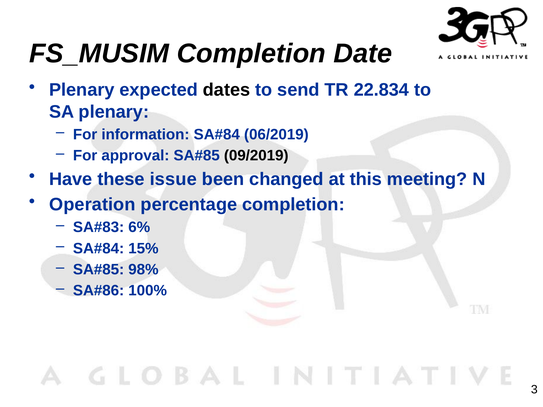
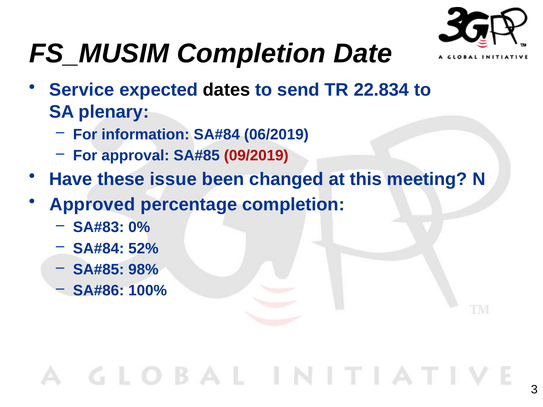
Plenary: Plenary -> Service (82, 90)
09/2019 colour: black -> red (256, 156)
Operation: Operation -> Approved (92, 205)
6%: 6% -> 0% (139, 227)
15%: 15% -> 52% (143, 249)
